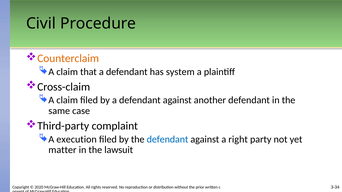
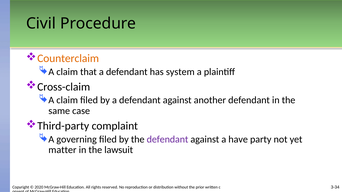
execution: execution -> governing (77, 139)
defendant colour: blue -> purple (168, 139)
right: right -> have (238, 139)
